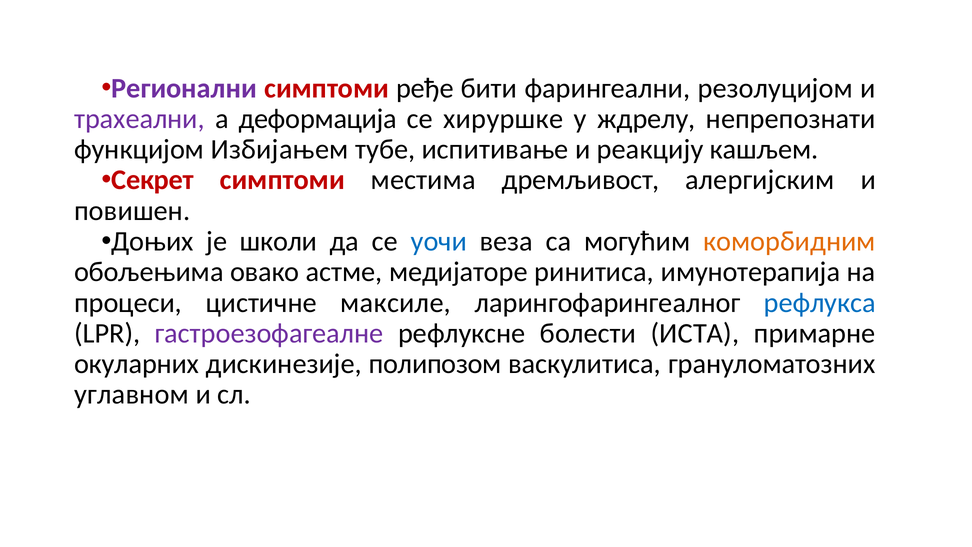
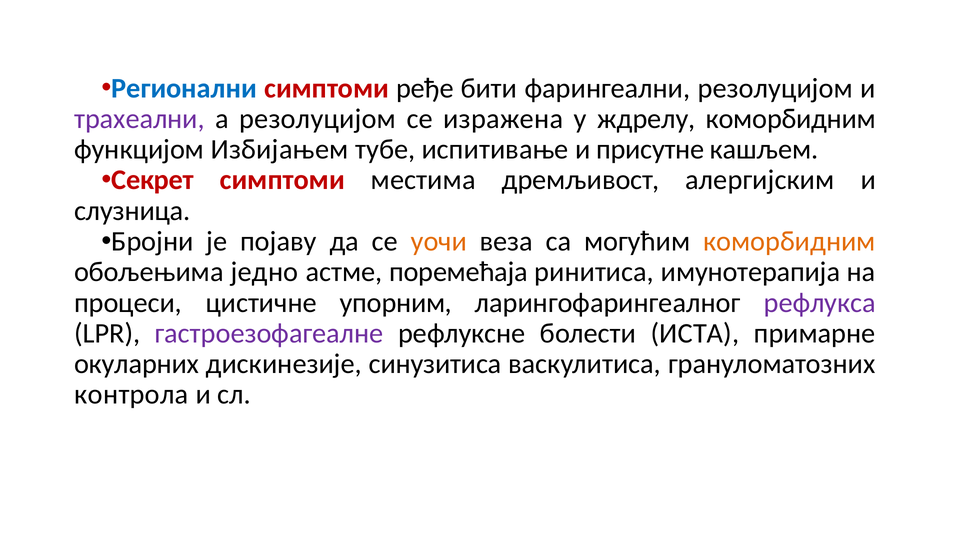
Регионални colour: purple -> blue (184, 88)
а деформација: деформација -> резолуцијом (318, 119)
хируршке: хируршке -> изражена (503, 119)
ждрелу непрепознати: непрепознати -> коморбидним (791, 119)
реакцију: реакцију -> присутне (650, 149)
повишен: повишен -> слузница (132, 211)
Доњих: Доњих -> Бројни (152, 241)
школи: школи -> појаву (278, 241)
уочи colour: blue -> orange (439, 241)
овако: овако -> једно (264, 272)
медијаторе: медијаторе -> поремећаја (458, 272)
максиле: максиле -> упорним (396, 303)
рефлукса colour: blue -> purple (820, 303)
полипозом: полипозом -> синузитиса (435, 364)
углавном: углавном -> контрола (131, 394)
